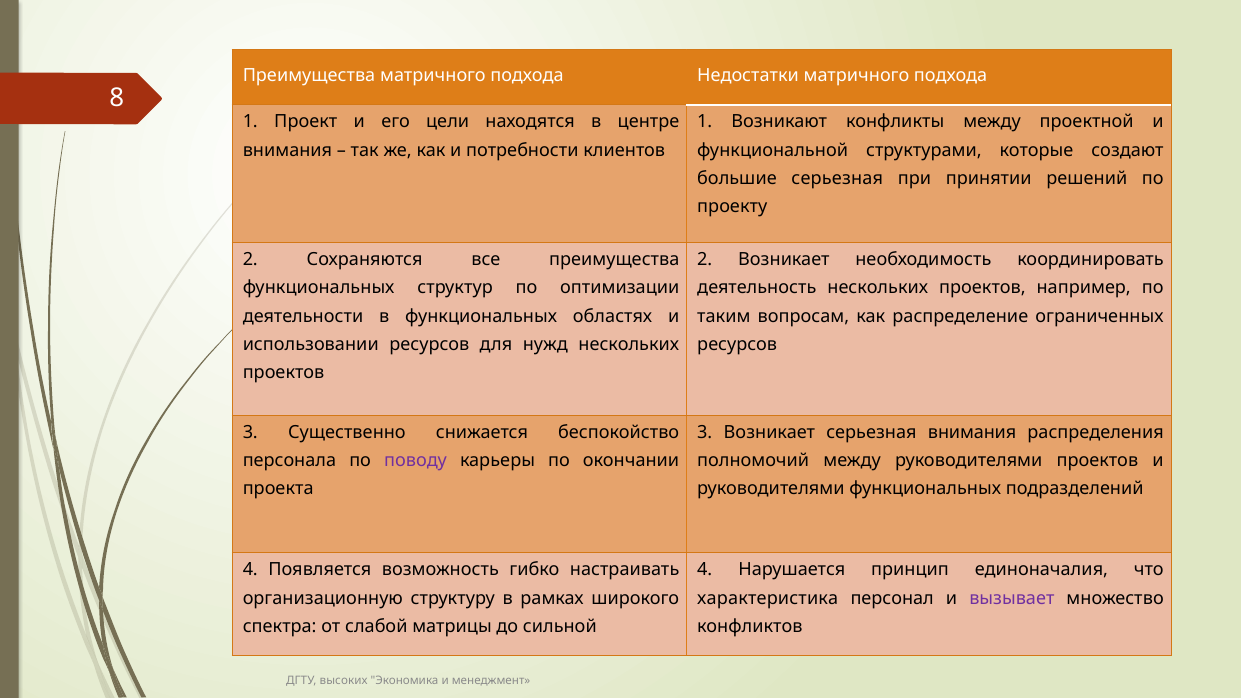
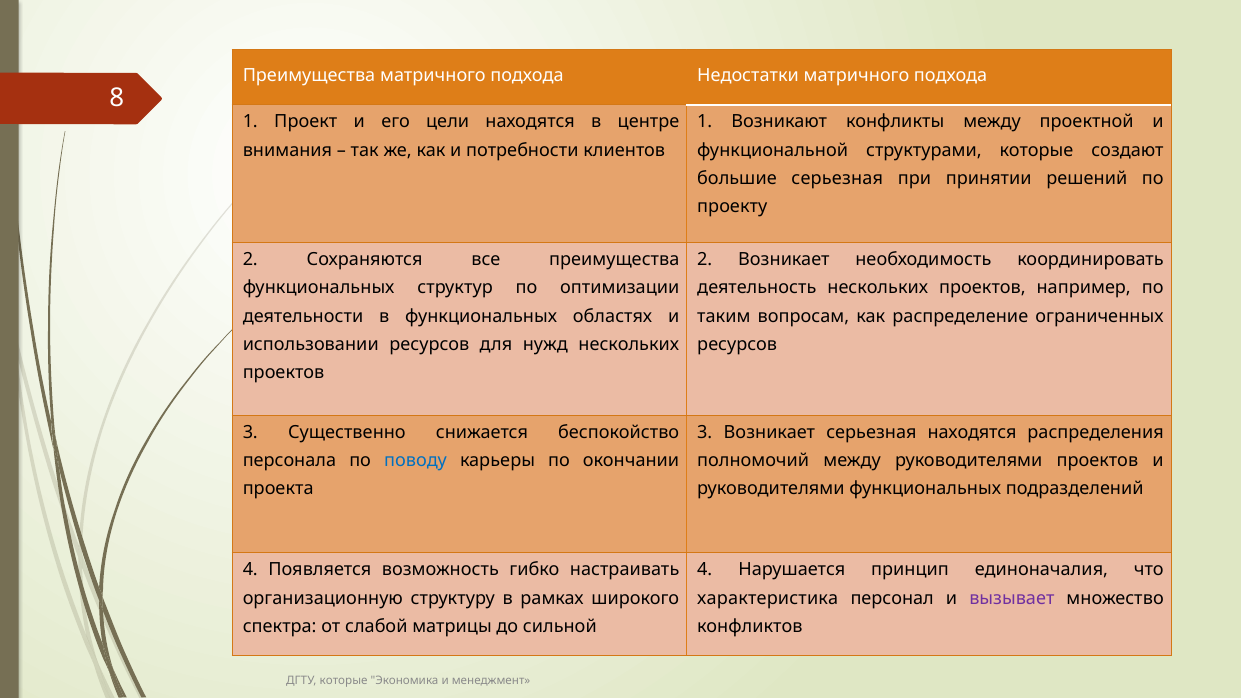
серьезная внимания: внимания -> находятся (972, 432)
поводу colour: purple -> blue (416, 461)
ДГТУ высоких: высоких -> которые (344, 680)
